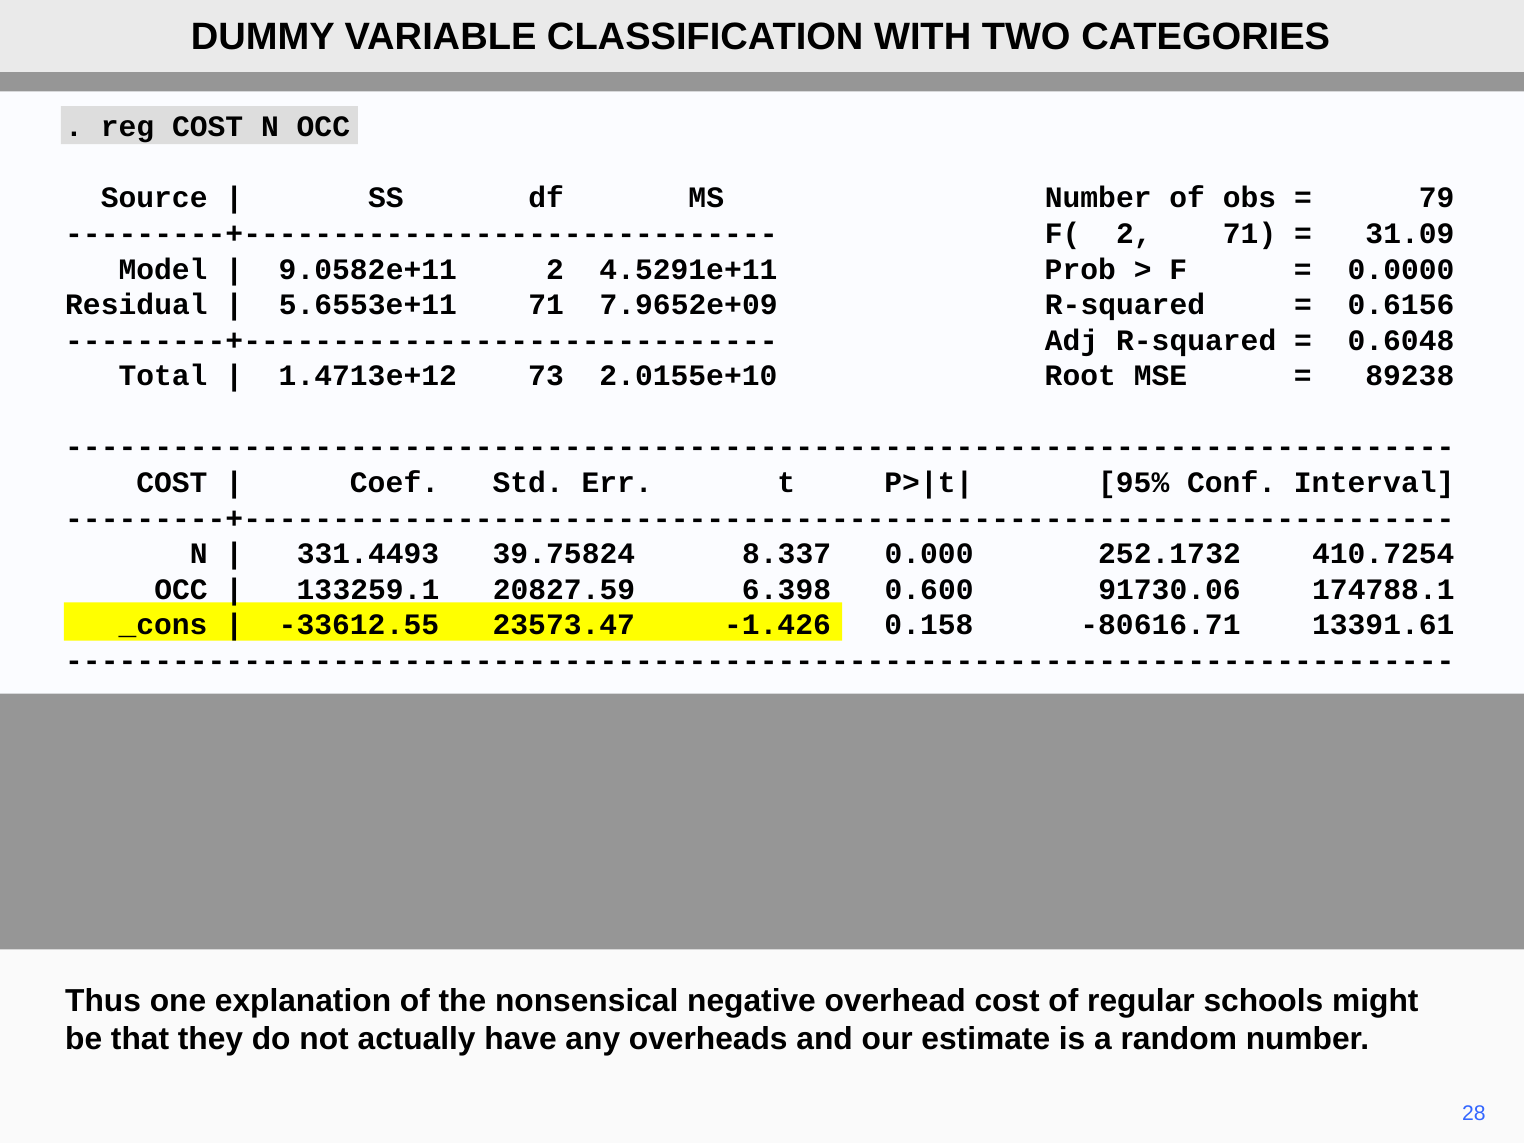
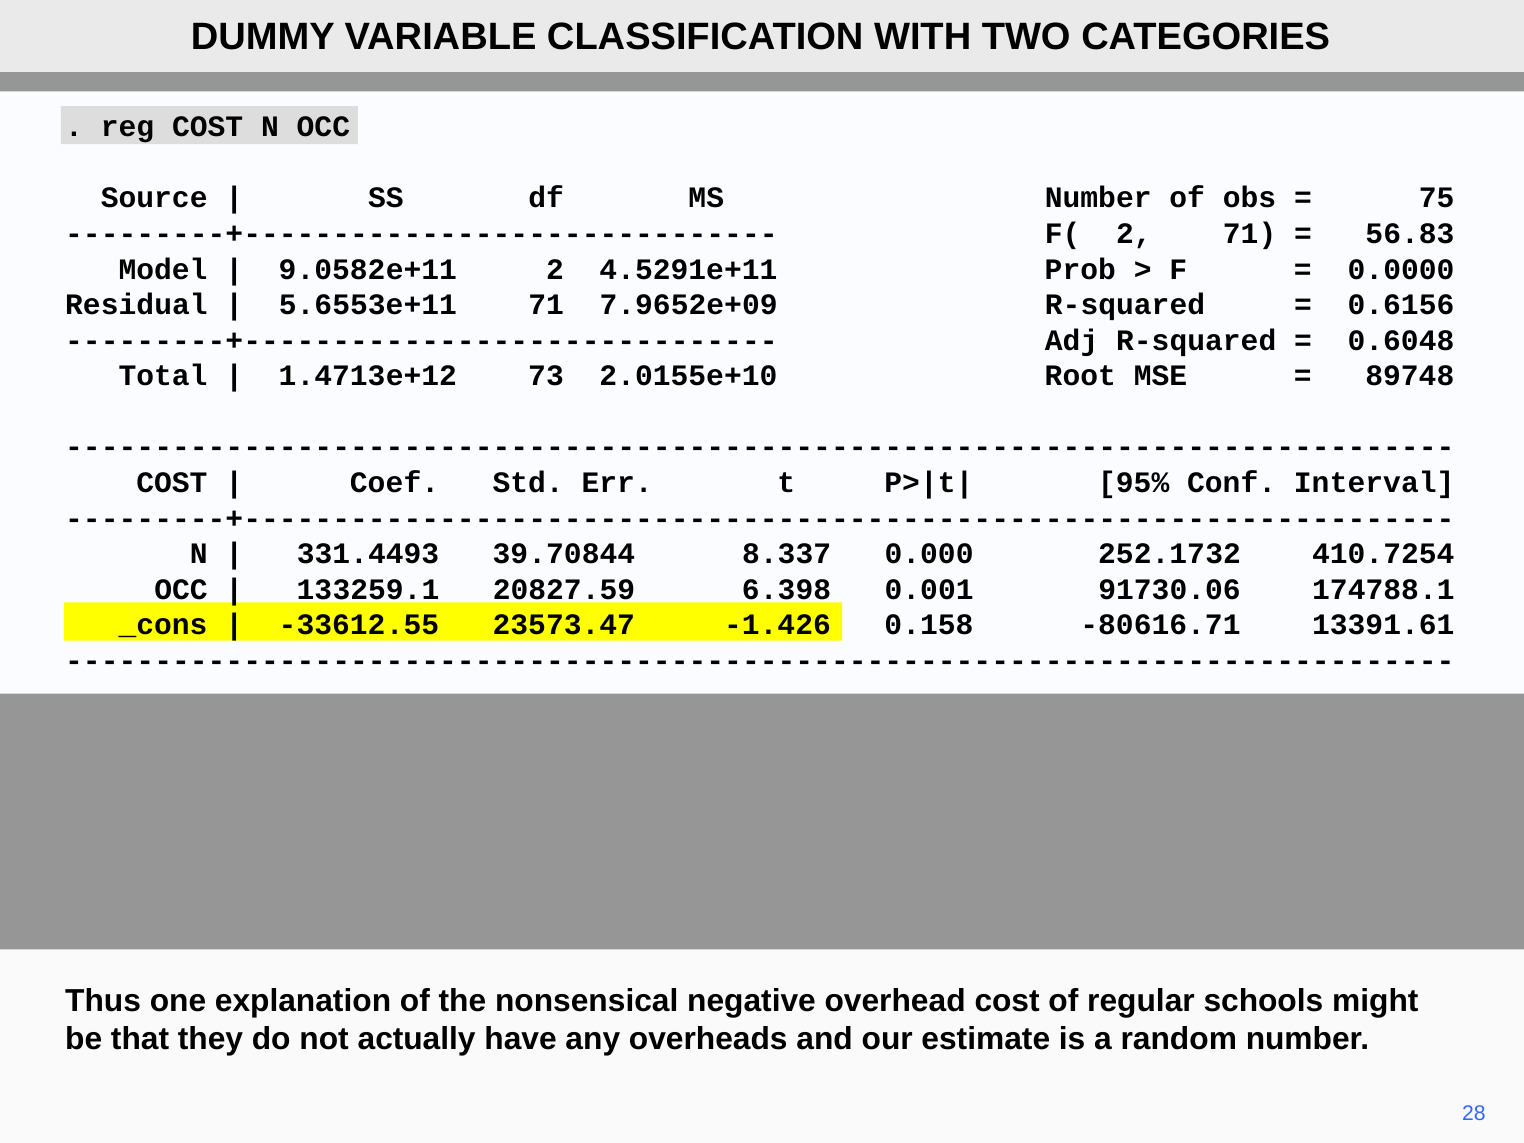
79: 79 -> 75 (1437, 198)
31.09: 31.09 -> 56.83 (1410, 234)
89238: 89238 -> 89748 (1410, 376)
39.75824: 39.75824 -> 39.70844 (564, 554)
0.600: 0.600 -> 0.001 (929, 589)
